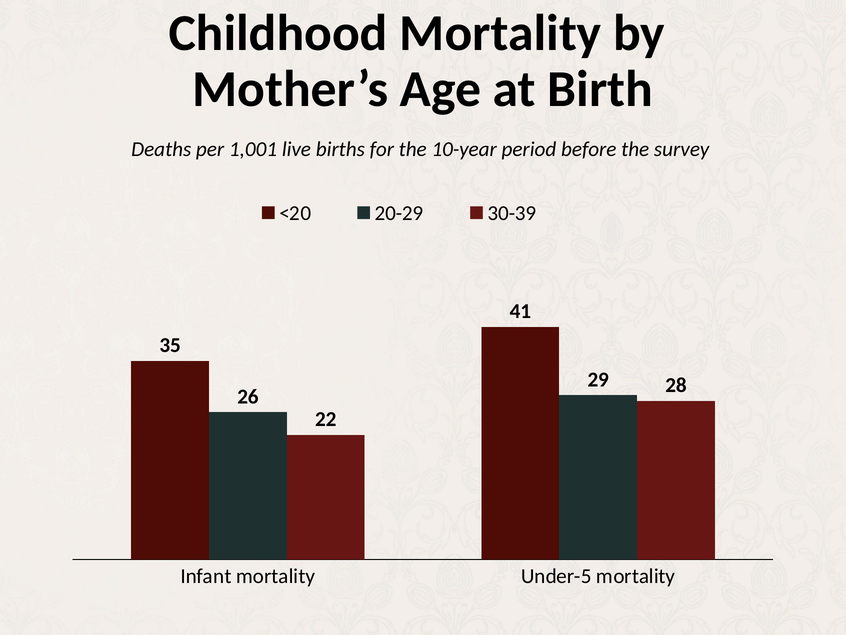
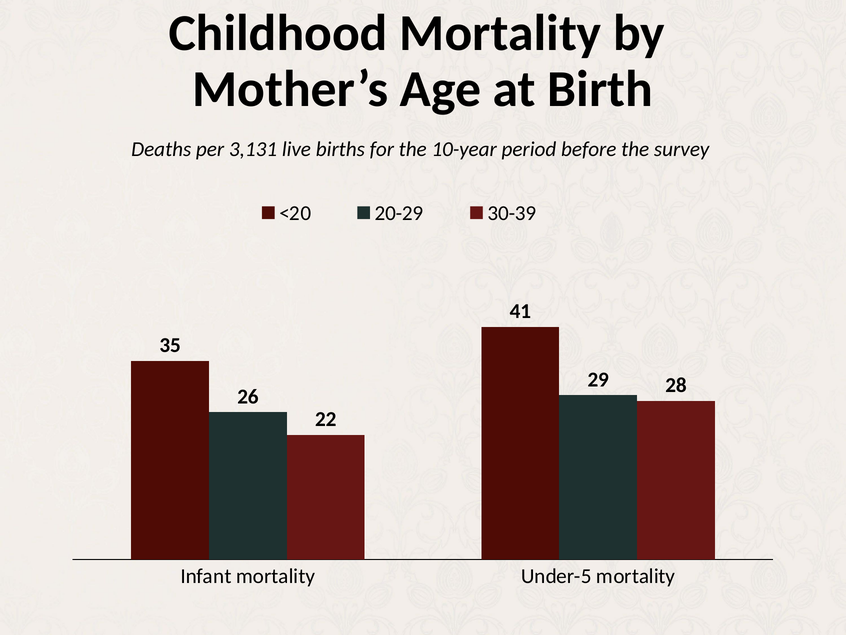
1,001: 1,001 -> 3,131 (253, 149)
